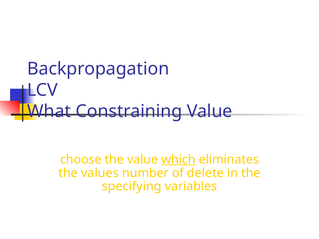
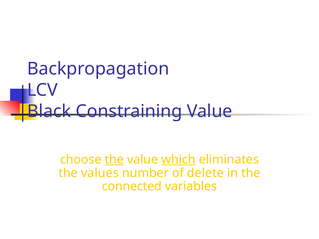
What: What -> Black (49, 111)
the underline: none -> present (114, 160)
specifying: specifying -> connected (132, 187)
